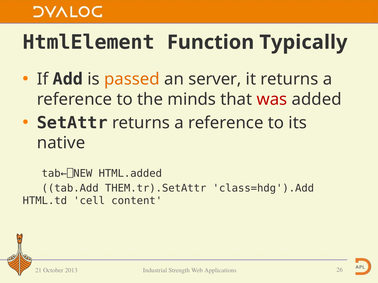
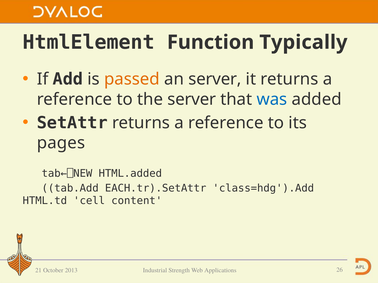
the minds: minds -> server (192, 99)
was colour: red -> blue (272, 99)
native: native -> pages (61, 143)
THEM.tr).SetAttr: THEM.tr).SetAttr -> EACH.tr).SetAttr (156, 189)
